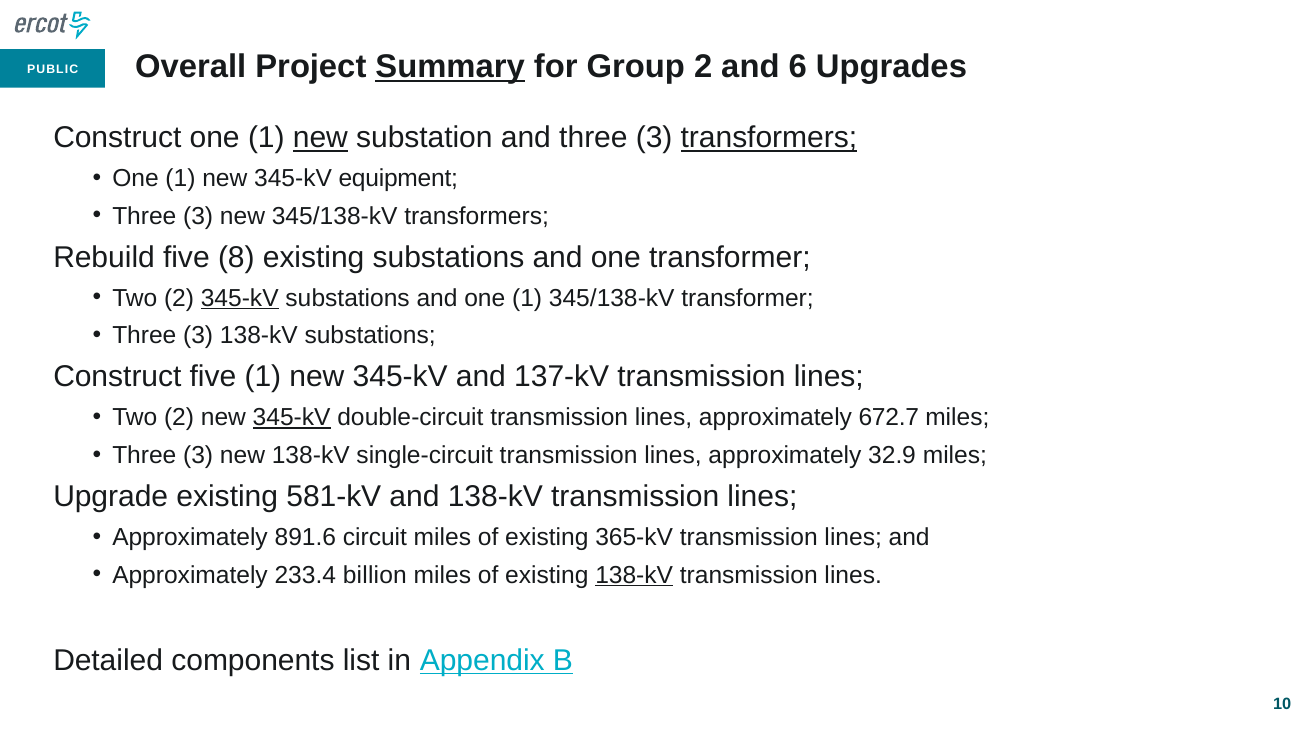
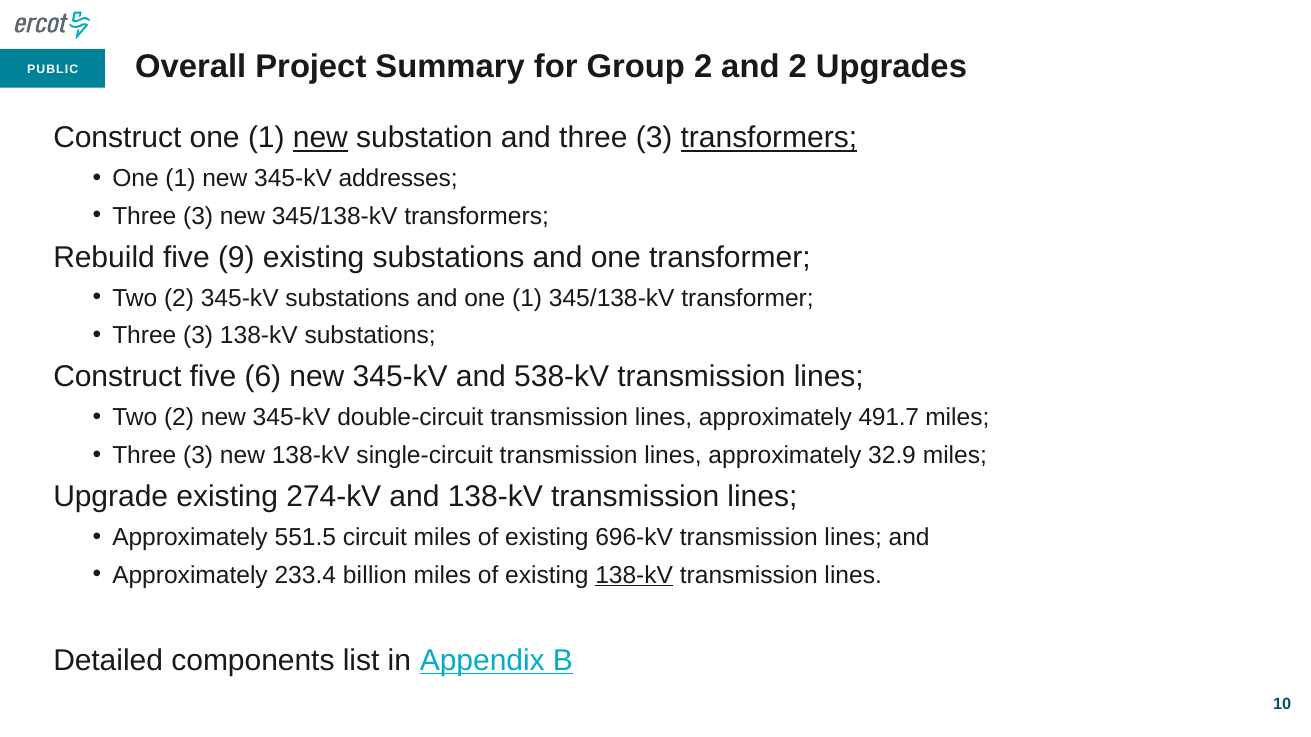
Summary underline: present -> none (450, 67)
and 6: 6 -> 2 (798, 67)
equipment: equipment -> addresses (398, 179)
8: 8 -> 9 (236, 258)
345-kV underline: present -> none (240, 298)
five 1: 1 -> 6 (263, 377)
137-kV: 137-kV -> 538-kV (562, 377)
345-kV underline: present -> none (292, 418)
672.7: 672.7 -> 491.7 (889, 418)
581-kV: 581-kV -> 274-kV (334, 497)
891.6: 891.6 -> 551.5 (305, 538)
365-kV: 365-kV -> 696-kV (634, 538)
